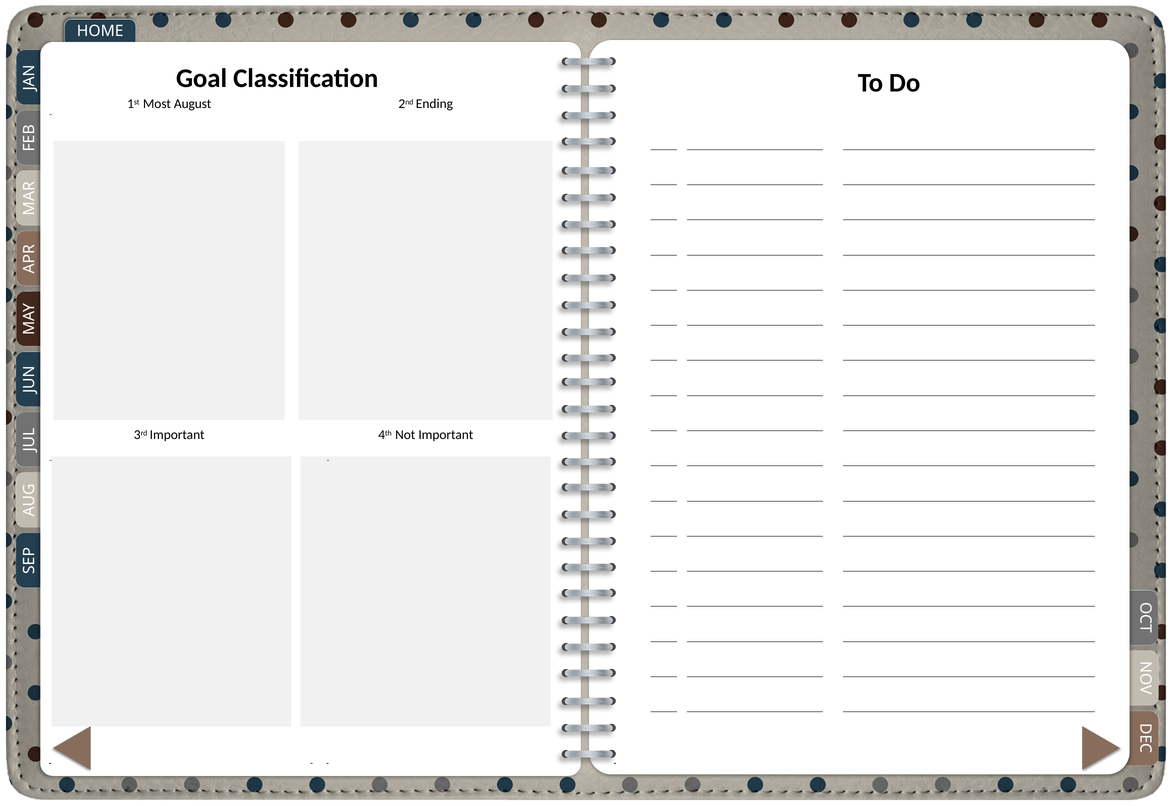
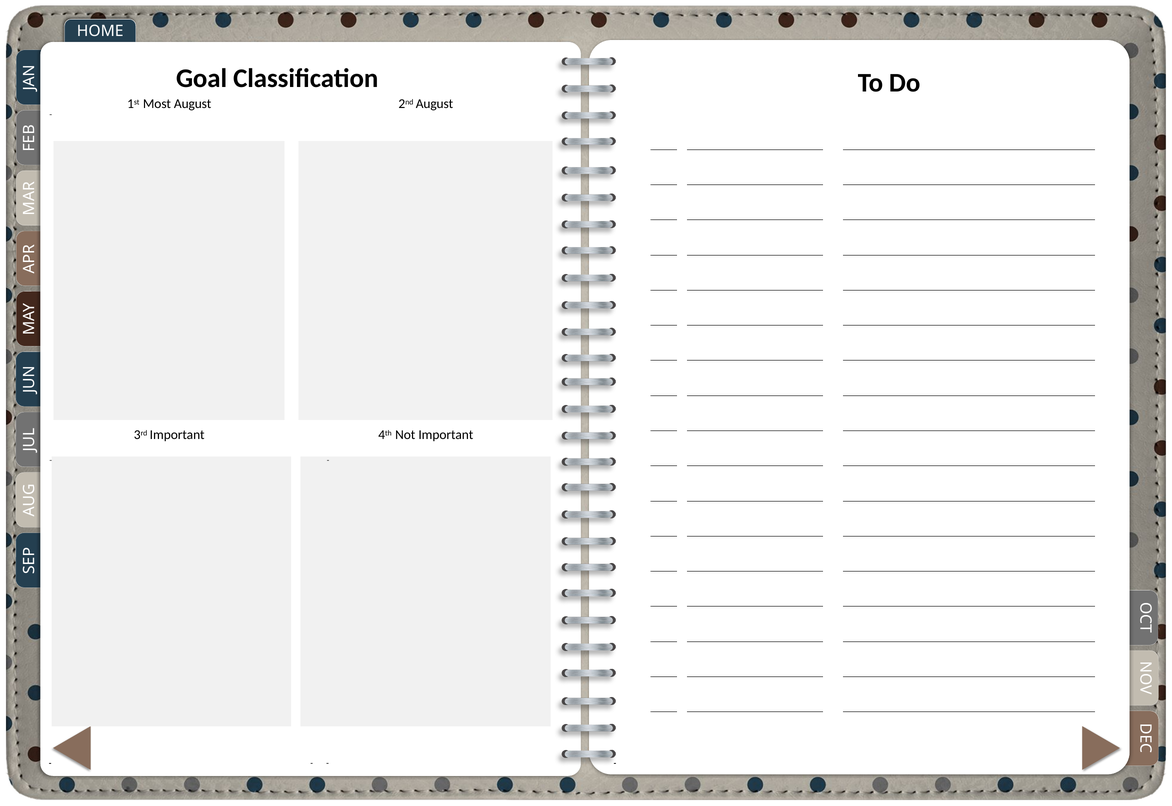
2nd Ending: Ending -> August (435, 104)
